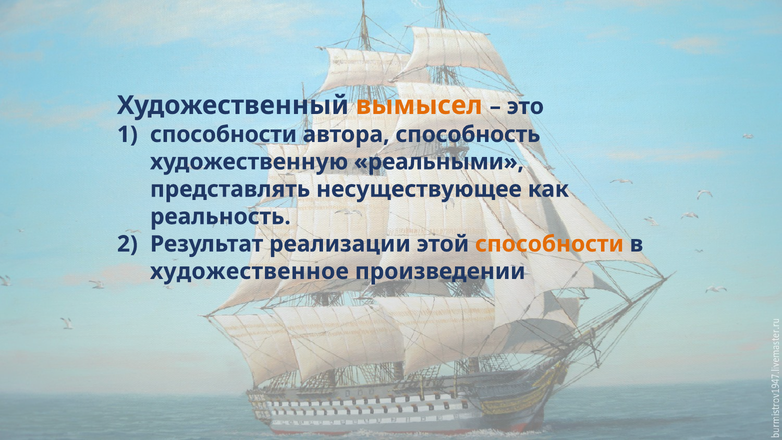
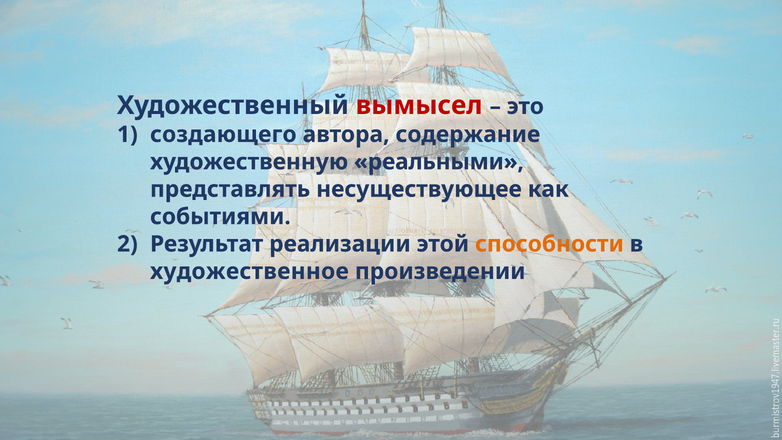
вымысел colour: orange -> red (419, 105)
способности: способности -> создающего (223, 134)
способность: способность -> содержание (468, 134)
реальность: реальность -> событиями (220, 217)
